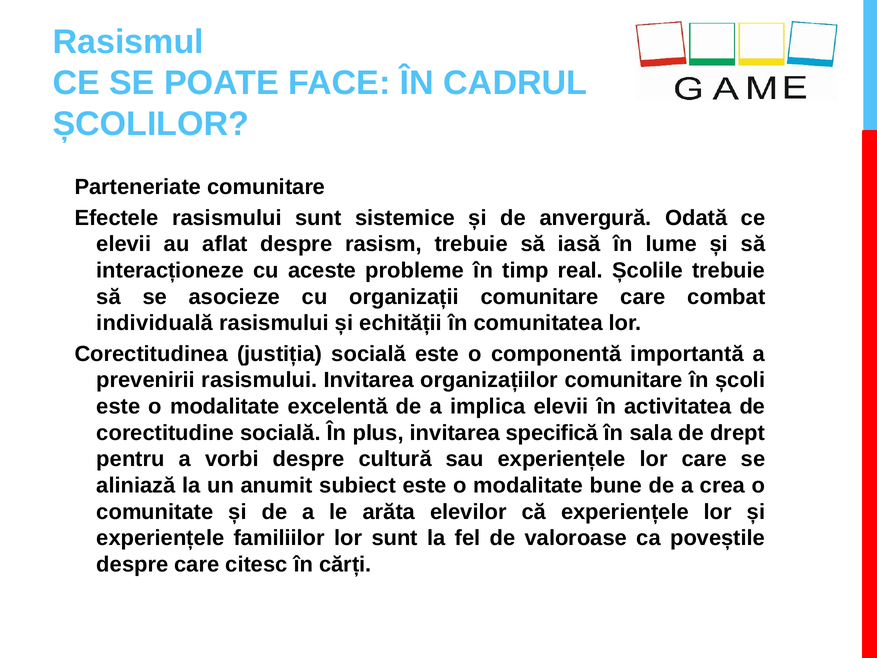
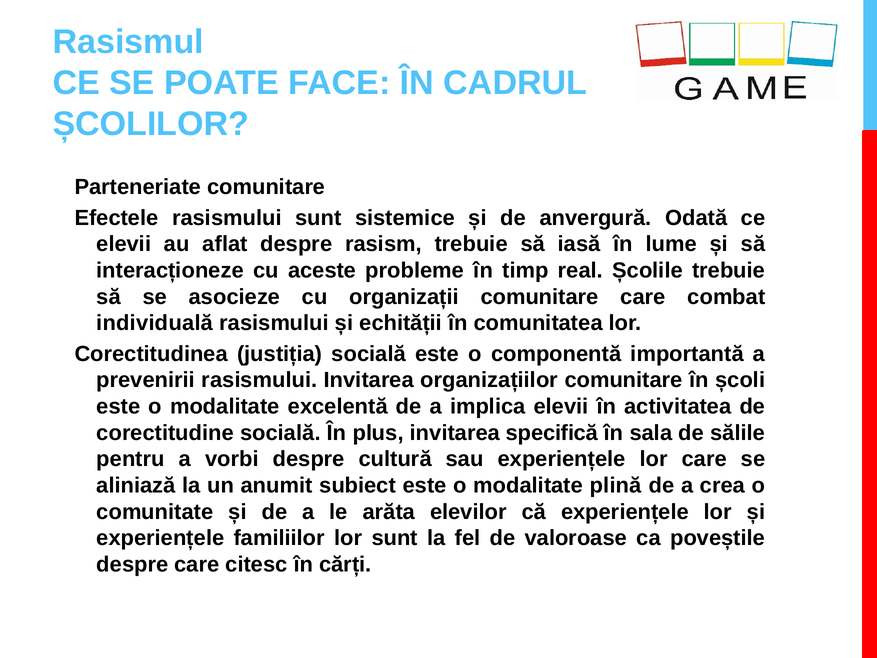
drept: drept -> sălile (738, 433)
bune: bune -> plină (616, 485)
